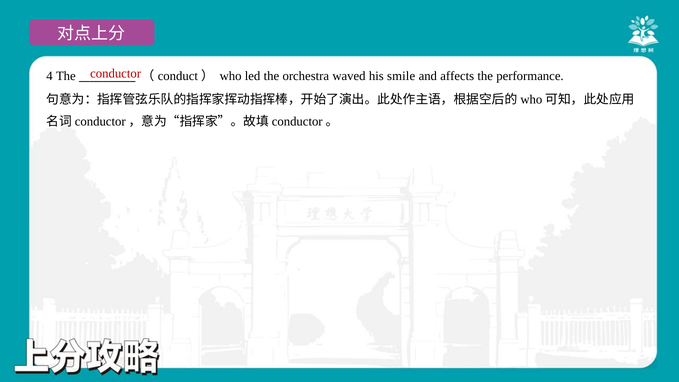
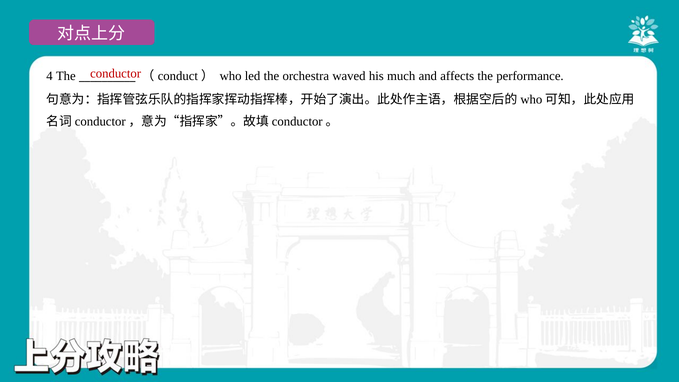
smile: smile -> much (401, 76)
